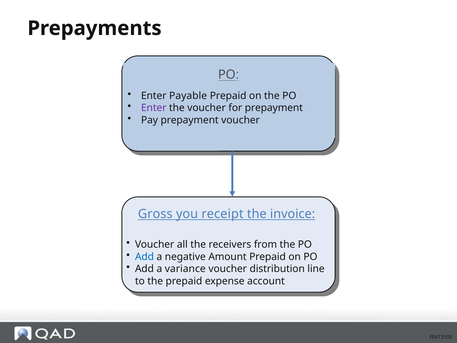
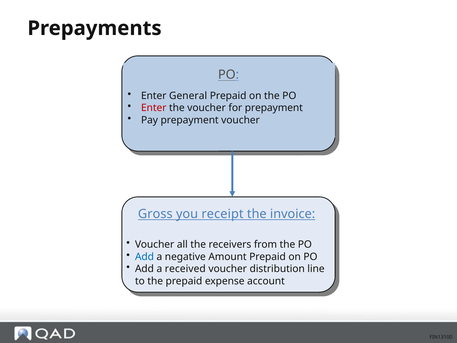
Payable: Payable -> General (188, 96)
Enter colour: purple -> red (154, 108)
variance: variance -> received (185, 269)
